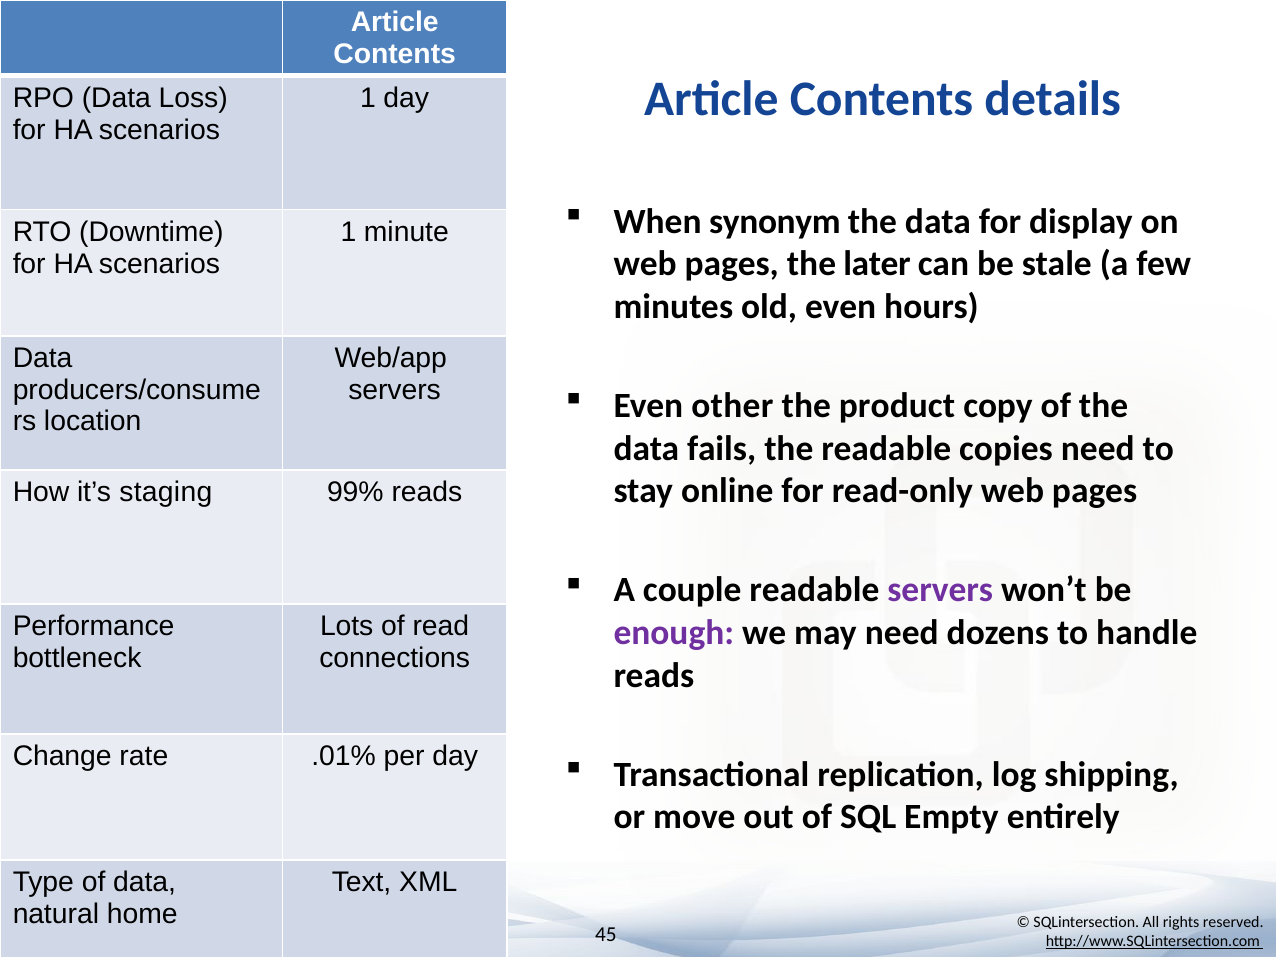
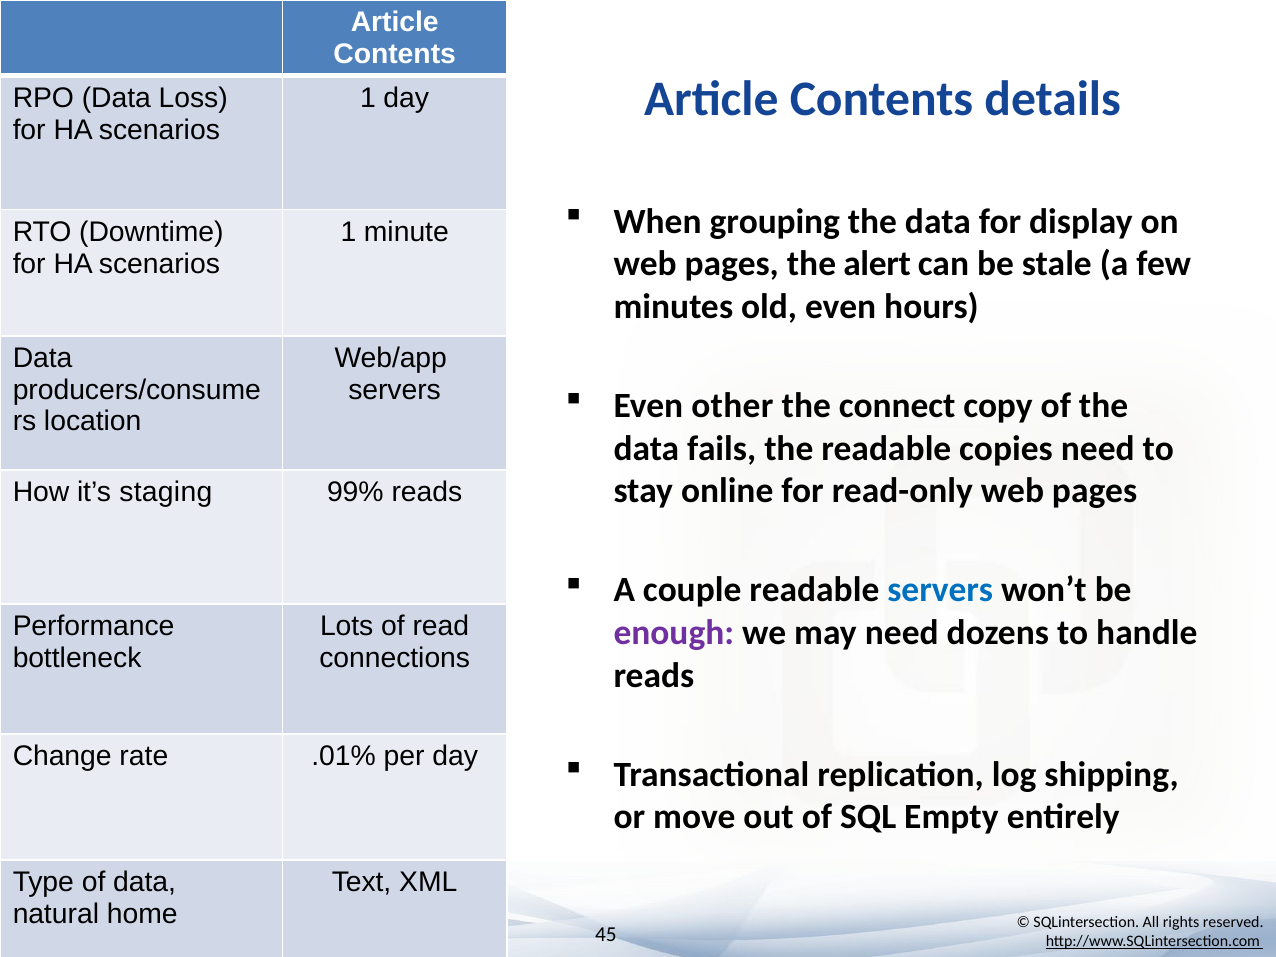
synonym: synonym -> grouping (775, 222)
later: later -> alert (877, 264)
product: product -> connect (897, 406)
servers colour: purple -> blue (940, 590)
